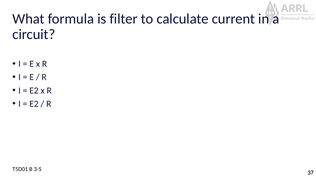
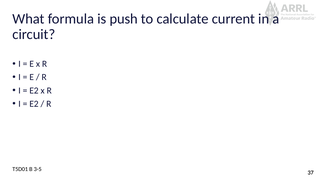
filter: filter -> push (124, 19)
